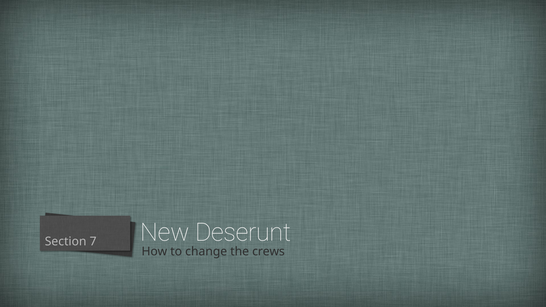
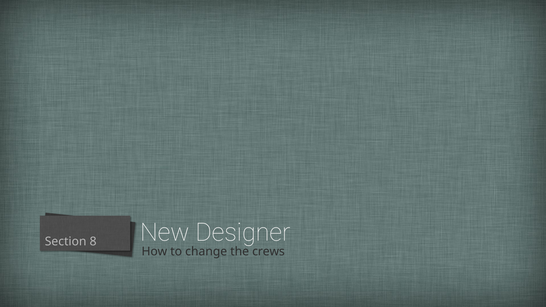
Deserunt: Deserunt -> Designer (243, 233)
7: 7 -> 8 (93, 242)
